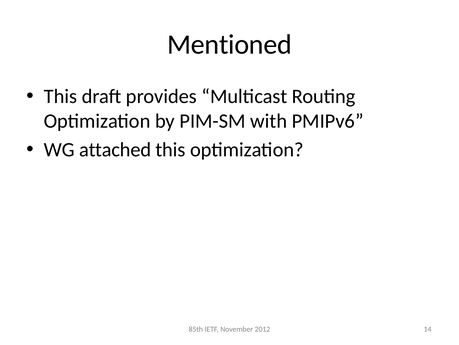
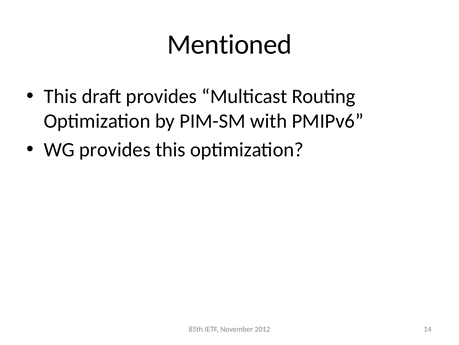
WG attached: attached -> provides (115, 149)
